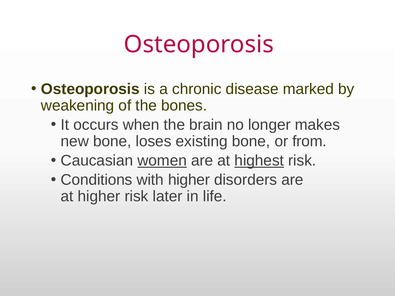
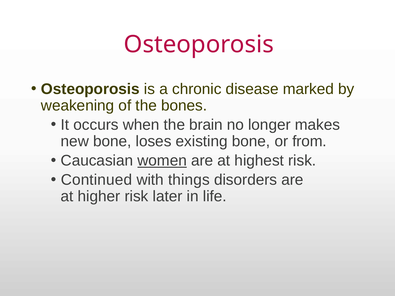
highest underline: present -> none (259, 161)
Conditions: Conditions -> Continued (96, 180)
with higher: higher -> things (189, 180)
